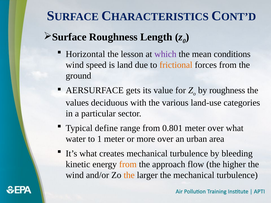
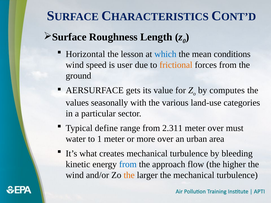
which colour: purple -> blue (165, 54)
land: land -> user (125, 65)
by roughness: roughness -> computes (227, 90)
deciduous: deciduous -> seasonally (110, 103)
0.801: 0.801 -> 2.311 (172, 128)
over what: what -> must (235, 128)
from colour: orange -> blue (128, 165)
